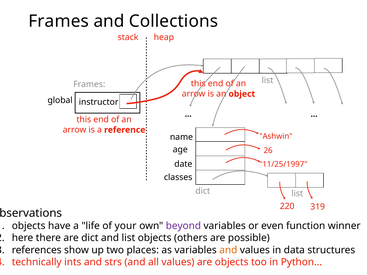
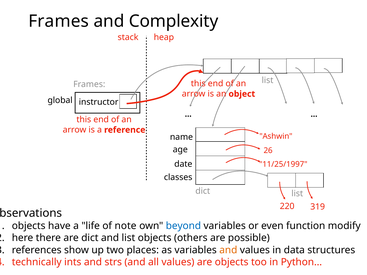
Collections: Collections -> Complexity (174, 21)
your: your -> note (126, 226)
beyond colour: purple -> blue (183, 226)
winner: winner -> modify (344, 226)
